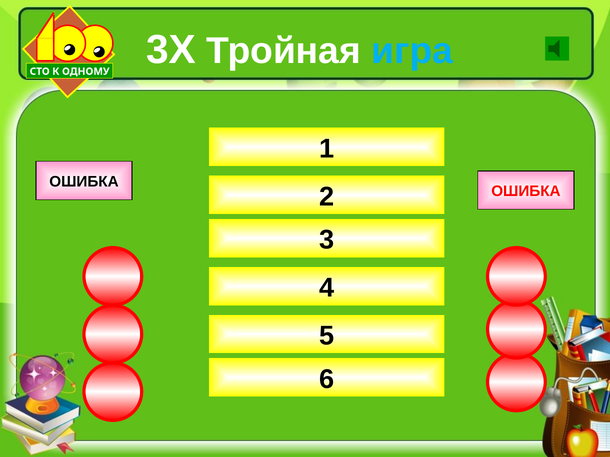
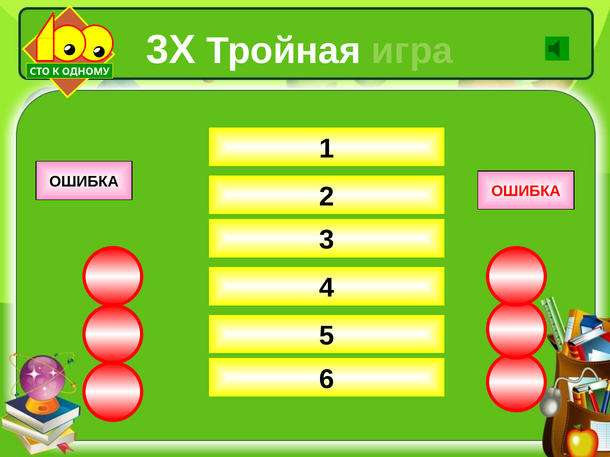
игра colour: light blue -> light green (412, 51)
